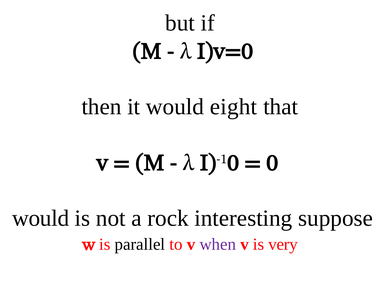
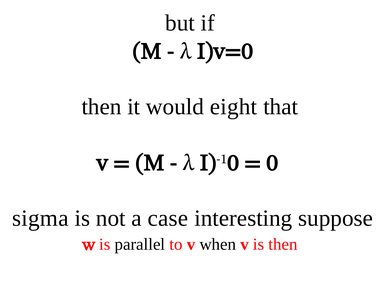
would: would -> sigma (40, 218)
rock: rock -> case (168, 218)
when colour: purple -> black (218, 244)
is very: very -> then (283, 244)
